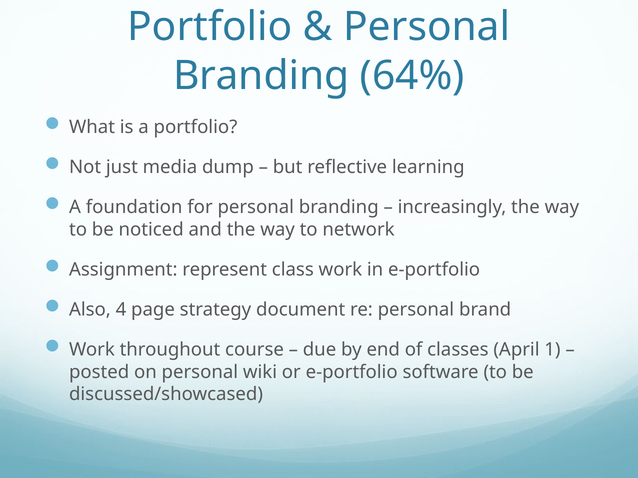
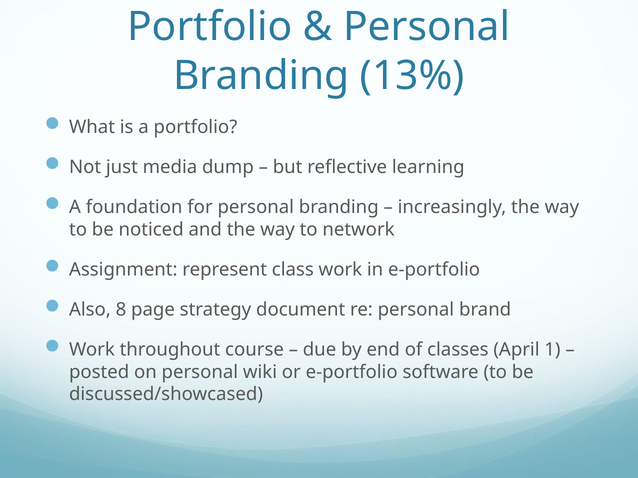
64%: 64% -> 13% (412, 76)
4: 4 -> 8 (121, 310)
